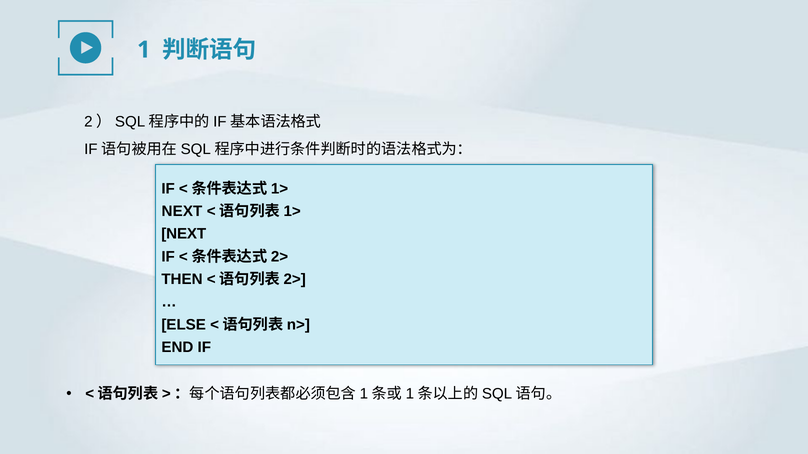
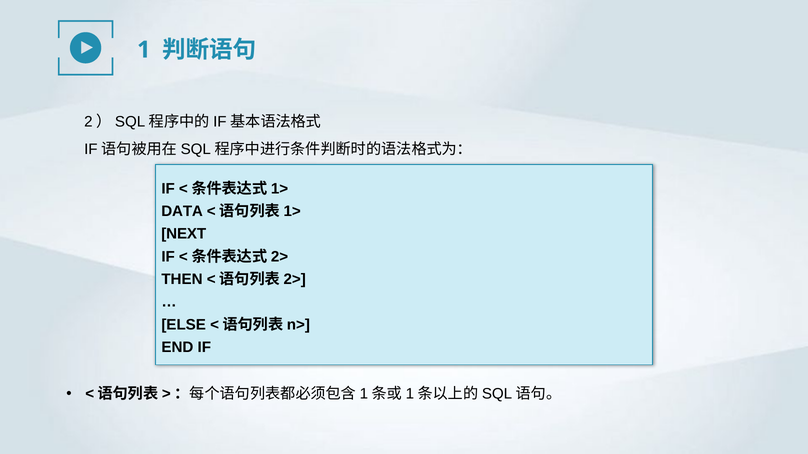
NEXT: NEXT -> DATA (182, 211)
